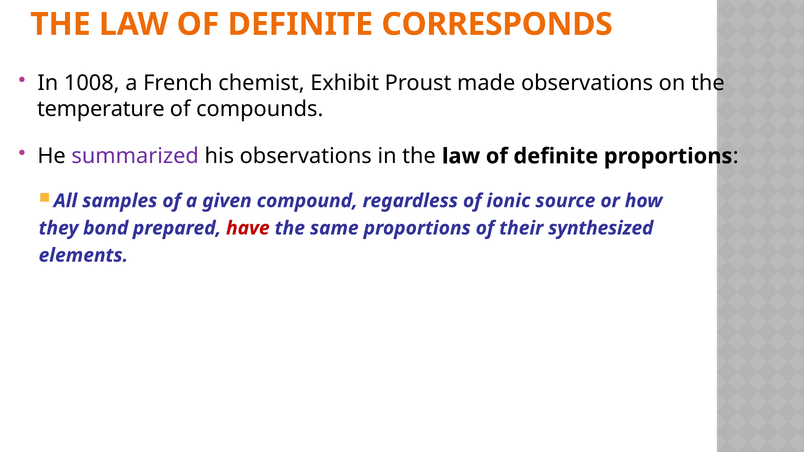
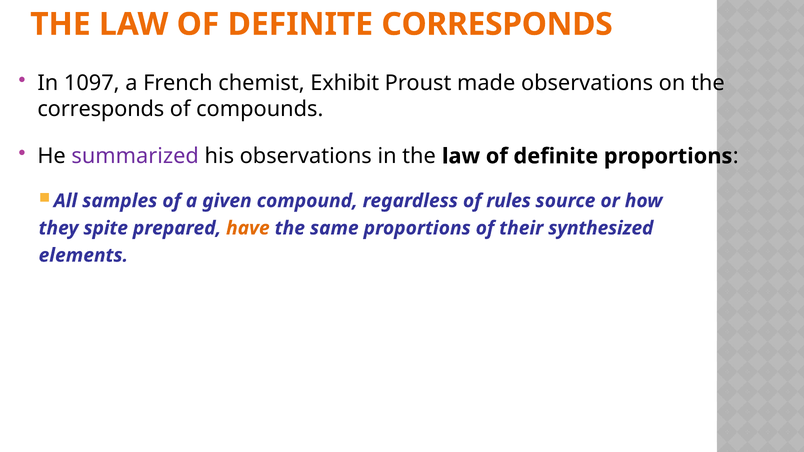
1008: 1008 -> 1097 (92, 83)
temperature: temperature -> corresponds (101, 109)
ionic: ionic -> rules (509, 201)
bond: bond -> spite (106, 228)
have colour: red -> orange (248, 228)
